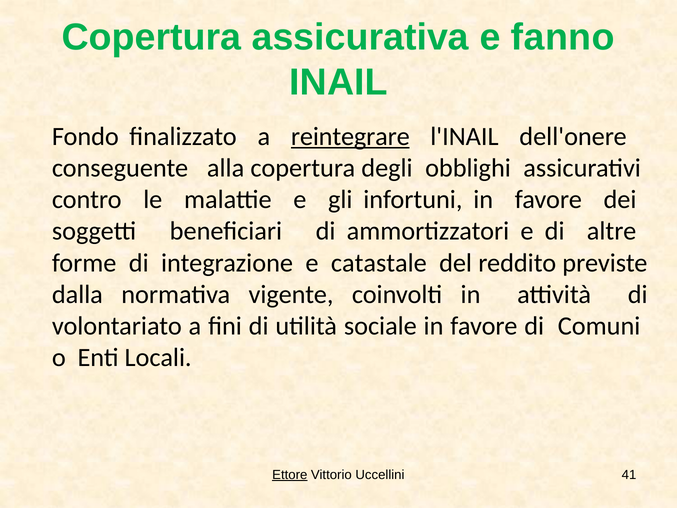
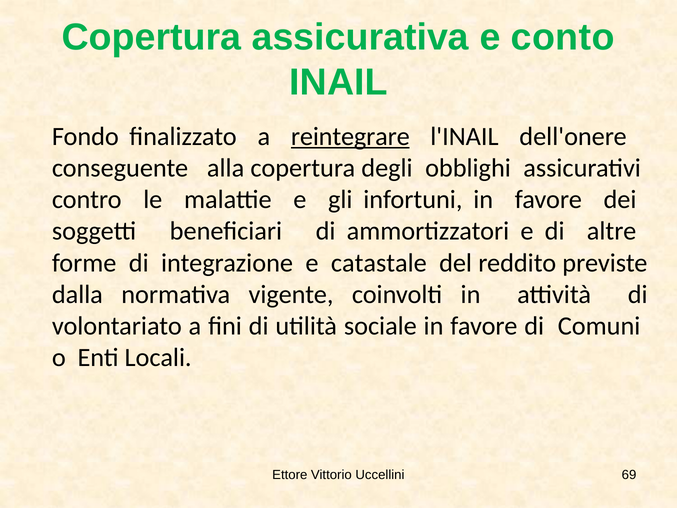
fanno: fanno -> conto (563, 37)
Ettore underline: present -> none (290, 475)
41: 41 -> 69 (629, 475)
